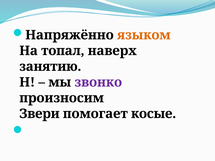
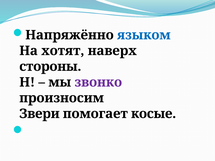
языком colour: orange -> blue (144, 35)
топал: топал -> хотят (63, 51)
занятию: занятию -> стороны (50, 67)
